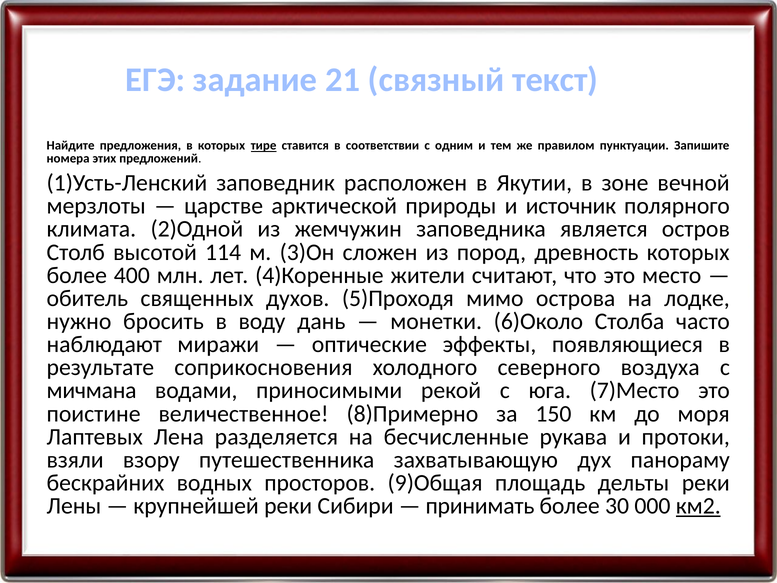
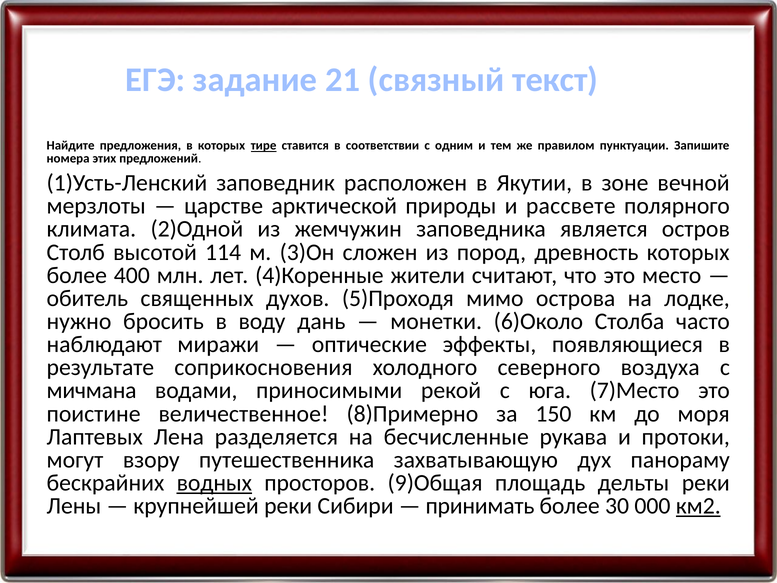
источник: источник -> рассвете (571, 206)
взяли: взяли -> могут (75, 460)
водных underline: none -> present (214, 483)
